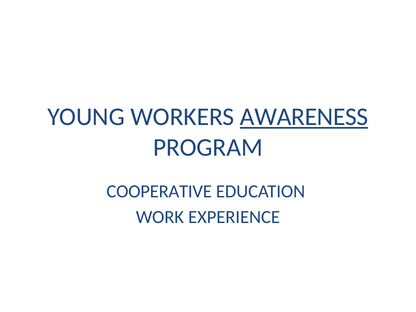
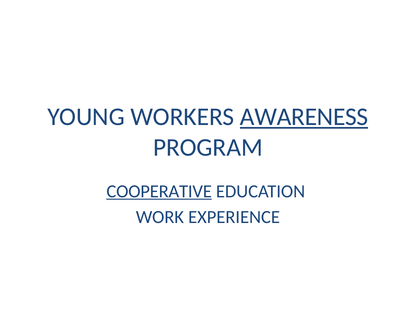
COOPERATIVE underline: none -> present (159, 191)
